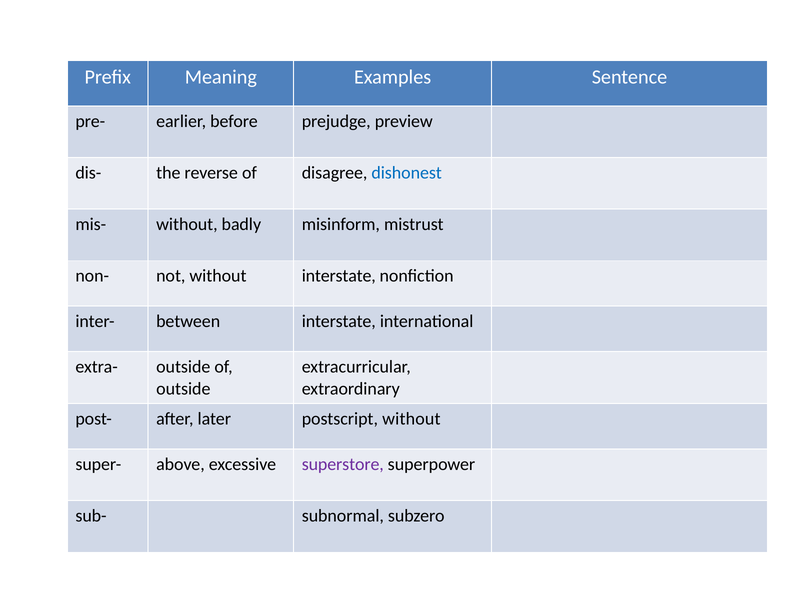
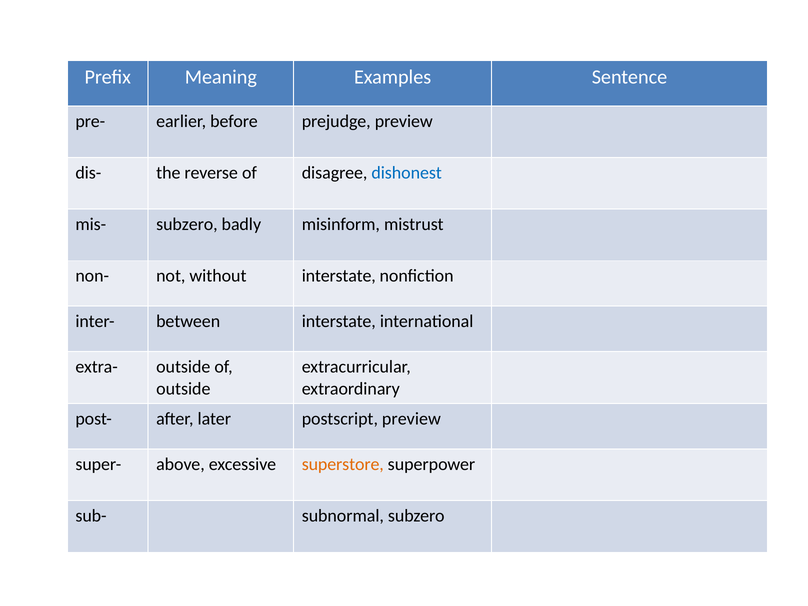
mis- without: without -> subzero (187, 224)
postscript without: without -> preview (411, 419)
superstore colour: purple -> orange (343, 464)
